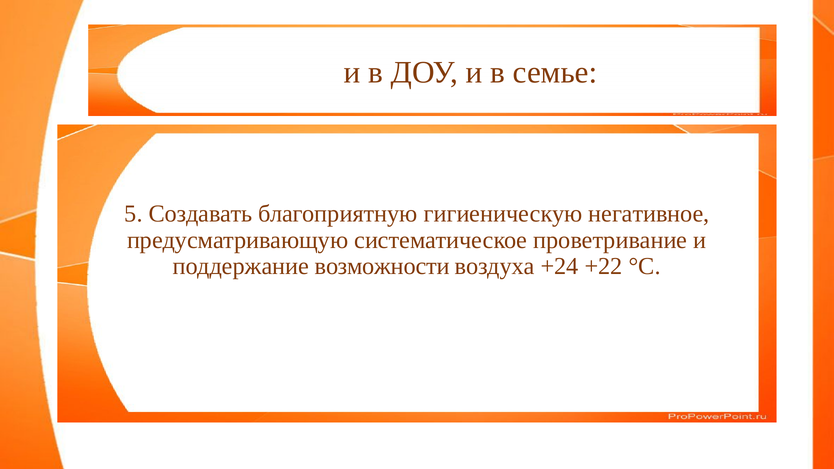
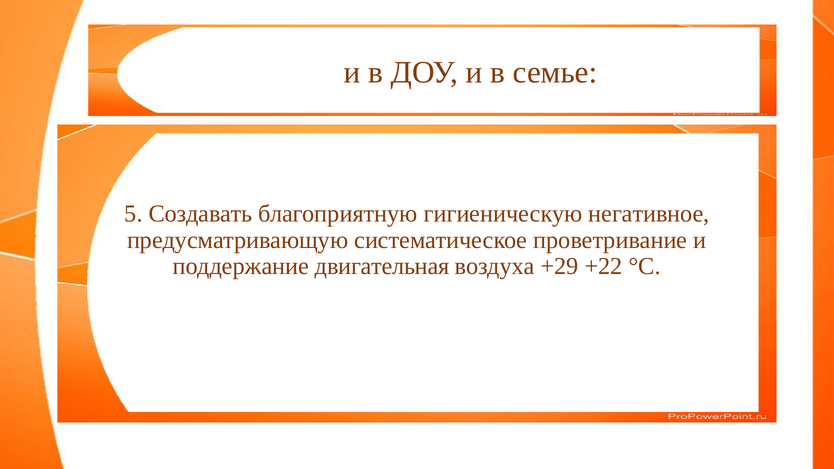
возможности: возможности -> двигательная (382, 266)
+24: +24 -> +29 (560, 266)
